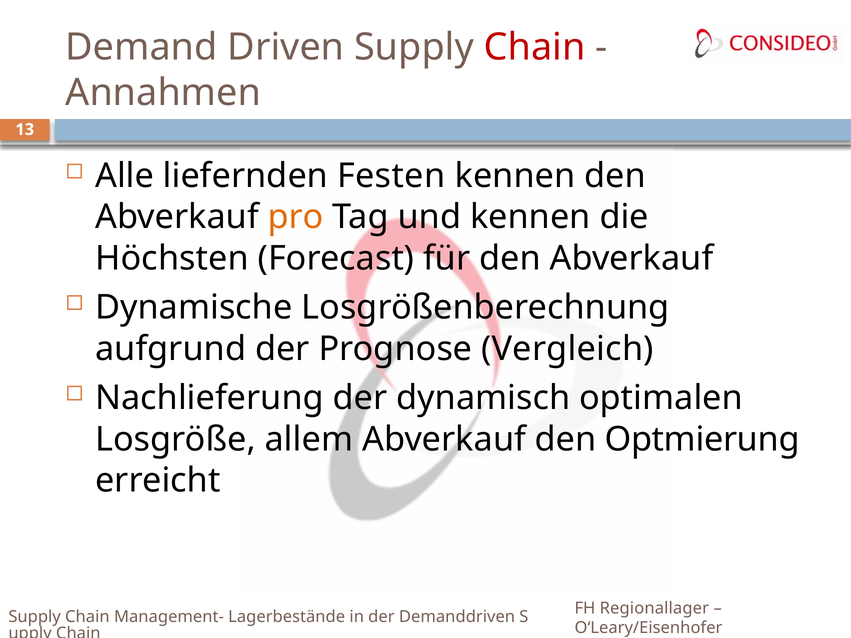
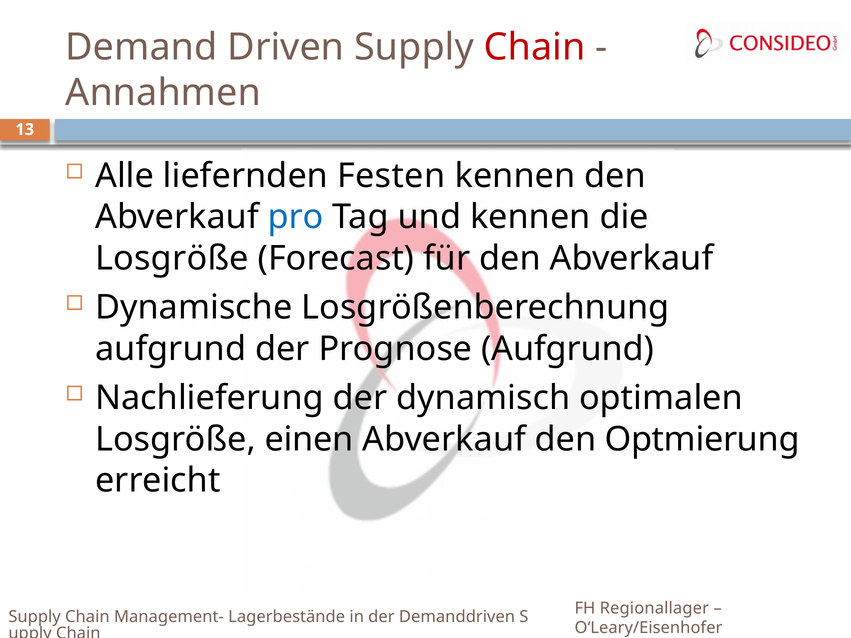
pro colour: orange -> blue (296, 217)
Höchsten: Höchsten -> Losgröße (172, 258)
Prognose Vergleich: Vergleich -> Aufgrund (568, 349)
allem: allem -> einen (309, 439)
